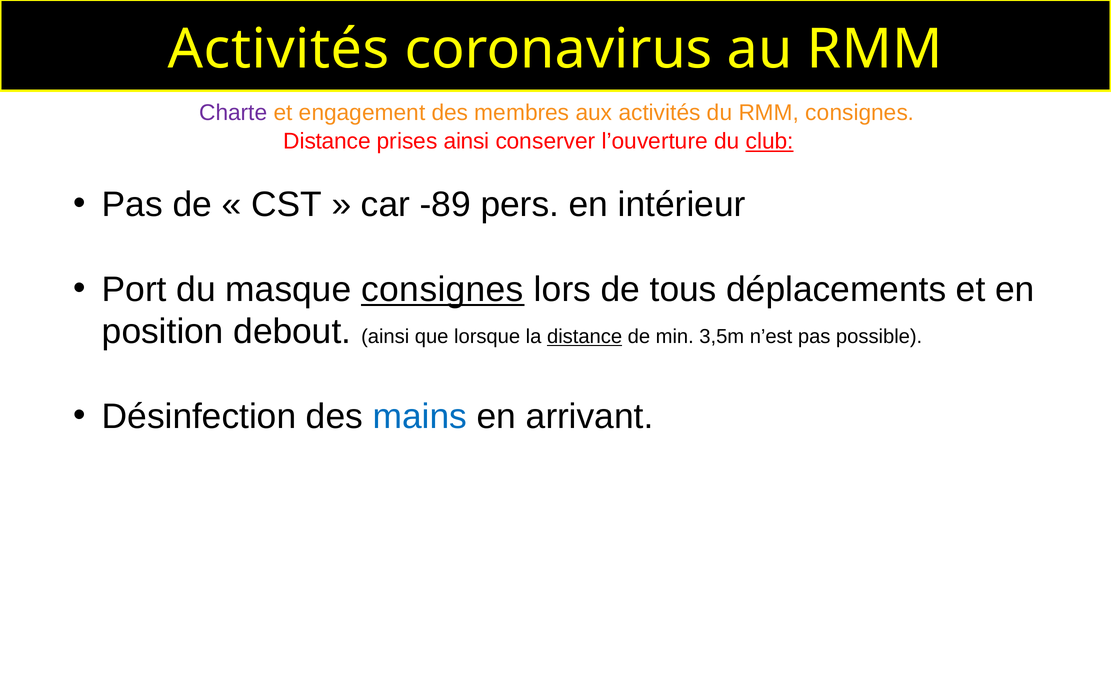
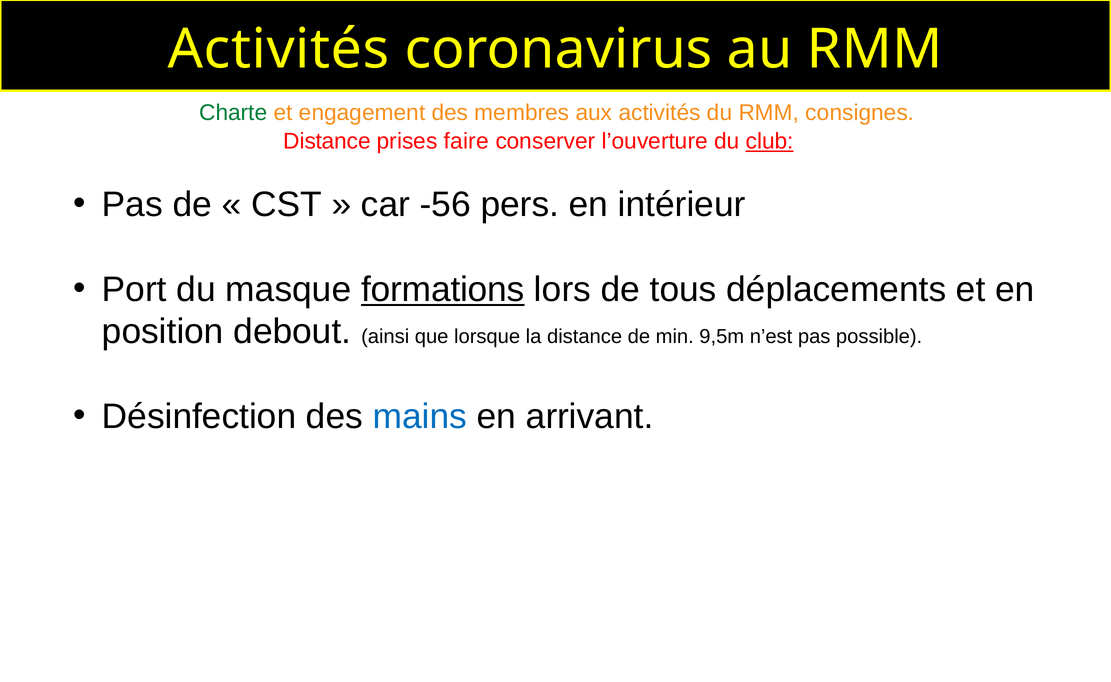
Charte colour: purple -> green (233, 113)
prises ainsi: ainsi -> faire (466, 141)
-89: -89 -> -56 (445, 205)
masque consignes: consignes -> formations (443, 290)
distance underline: present -> none (585, 337)
3,5m: 3,5m -> 9,5m (722, 337)
